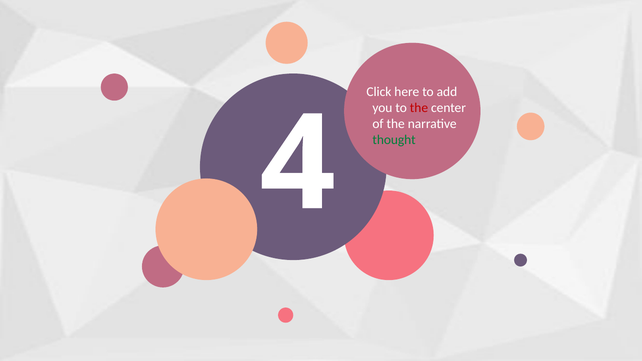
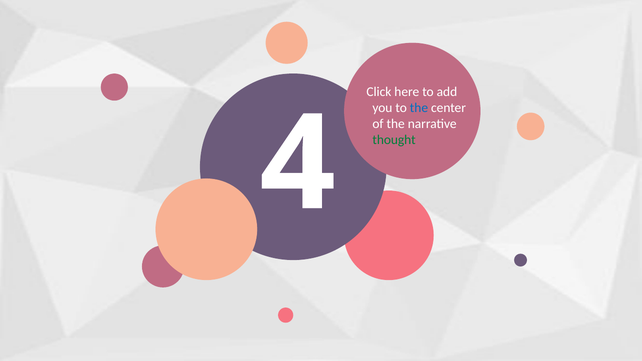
the colour: red -> blue (419, 108)
